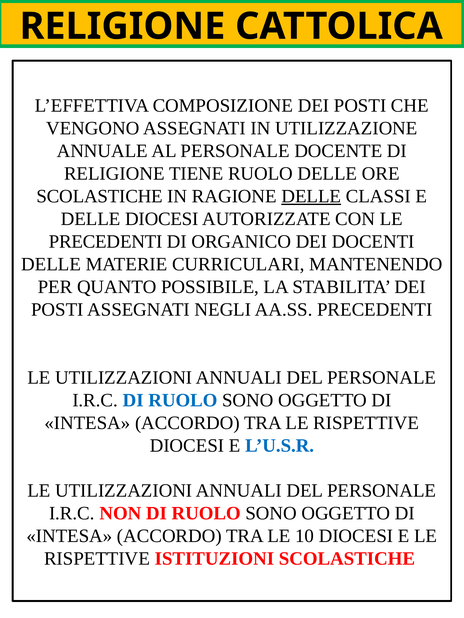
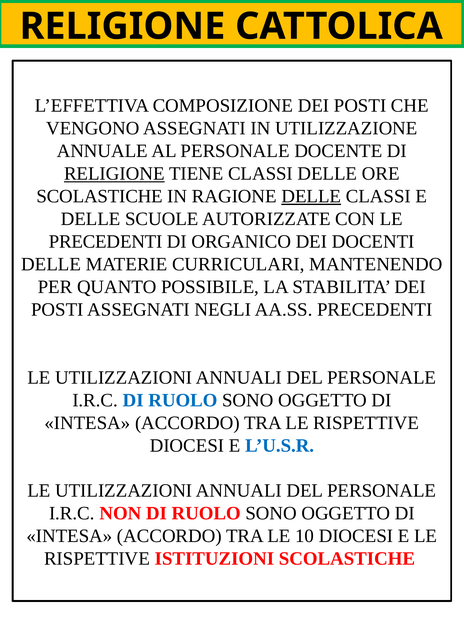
RELIGIONE underline: none -> present (114, 174)
TIENE RUOLO: RUOLO -> CLASSI (260, 174)
DELLE DIOCESI: DIOCESI -> SCUOLE (162, 219)
